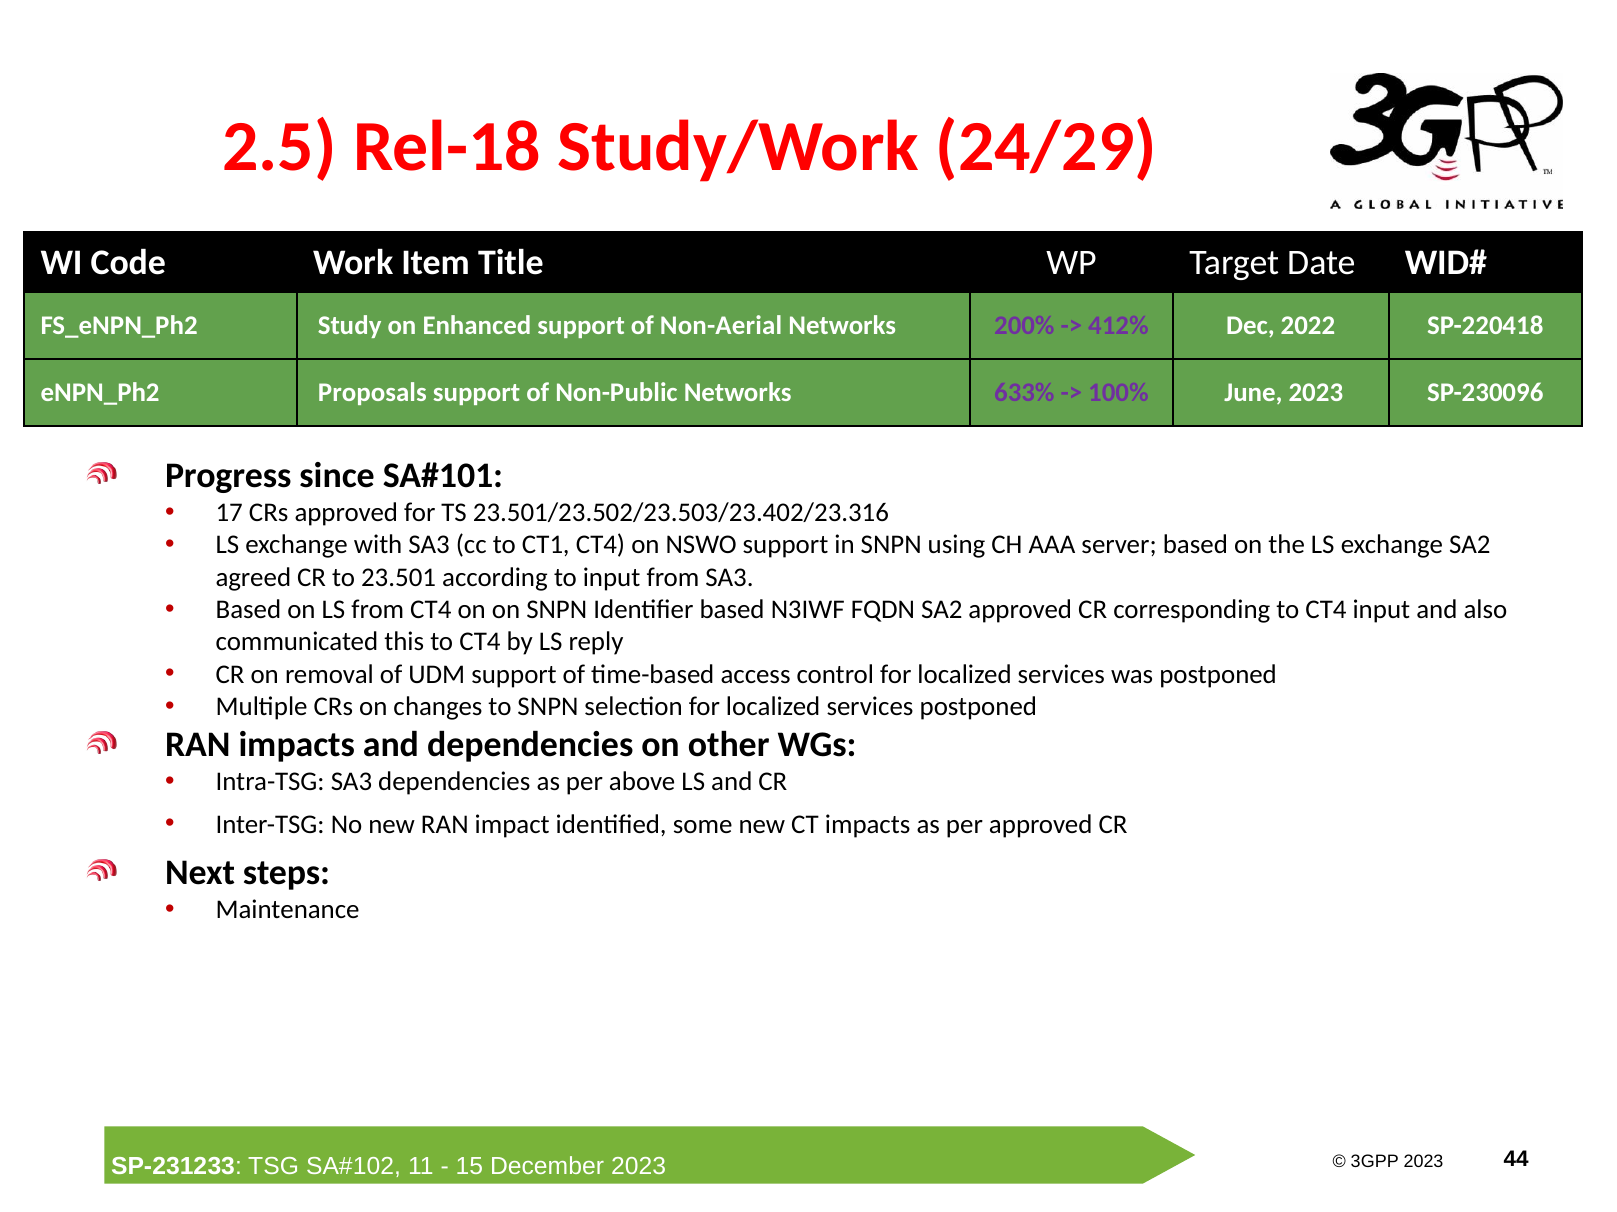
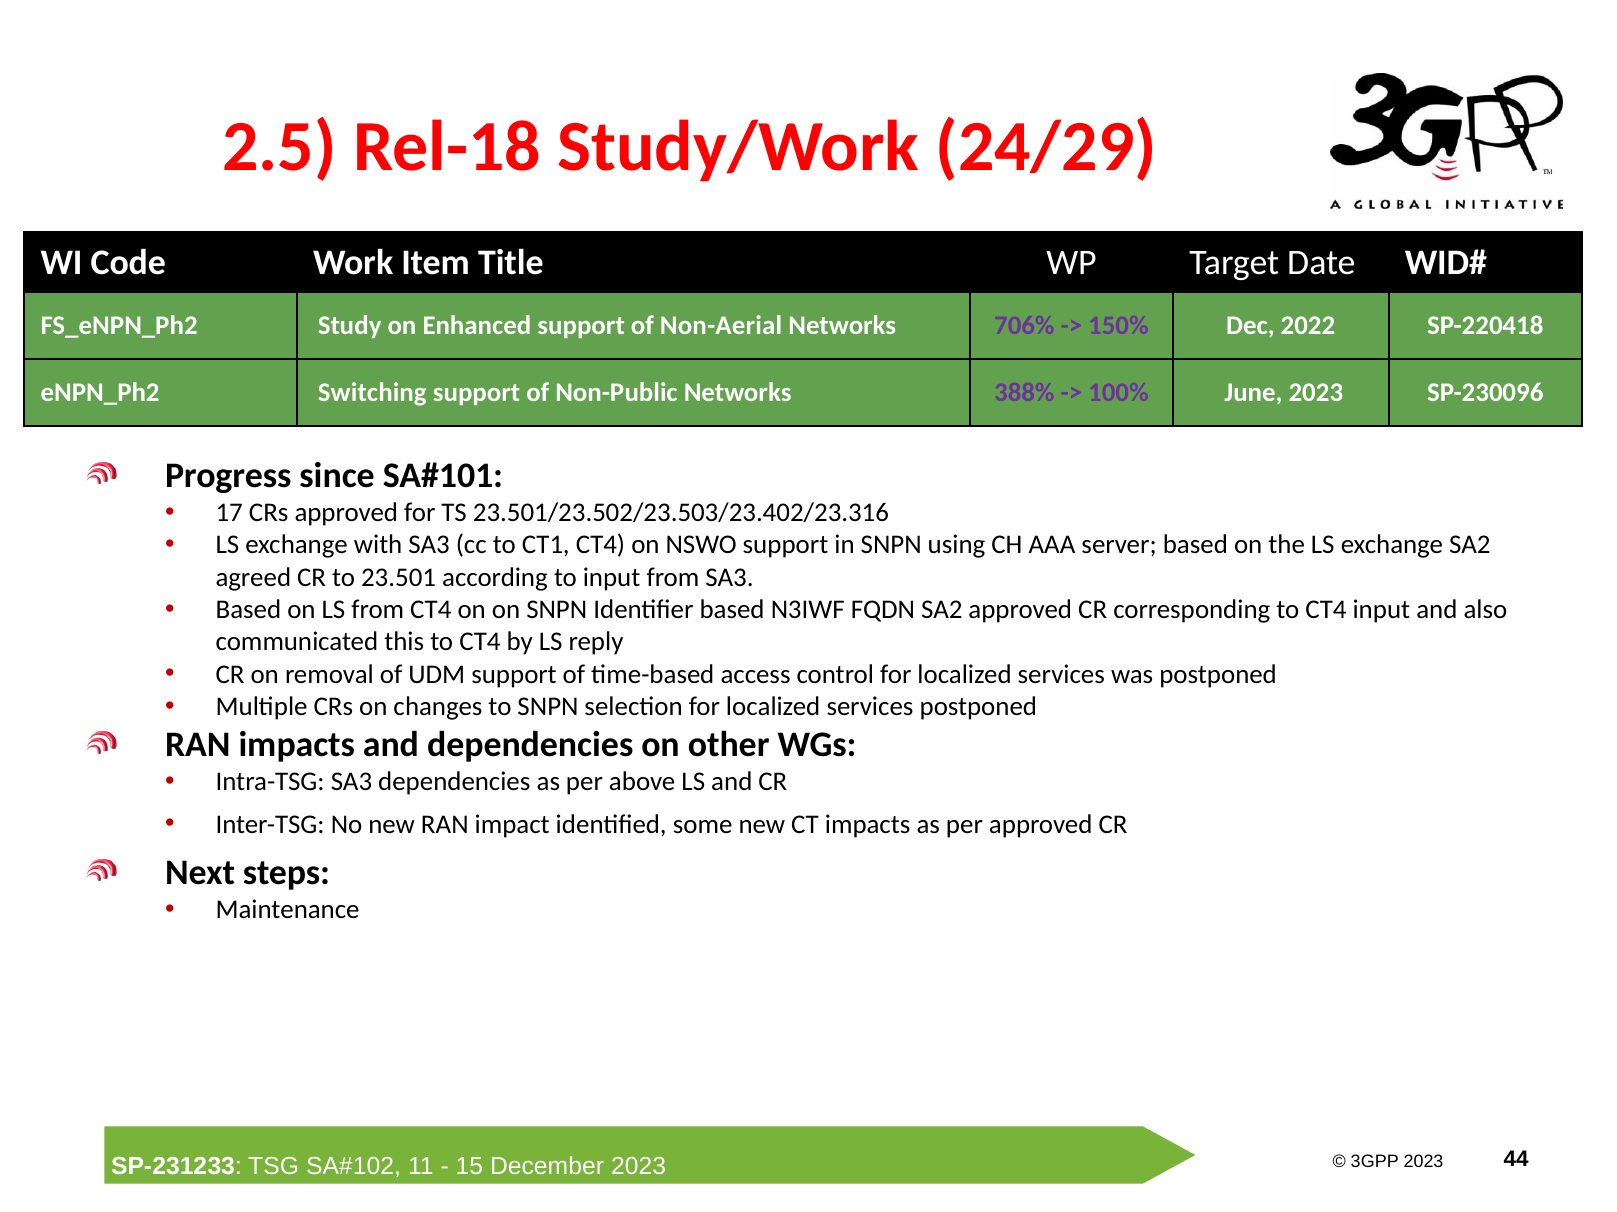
200%: 200% -> 706% (1024, 326)
412%: 412% -> 150% (1118, 326)
Proposals: Proposals -> Switching (372, 393)
633%: 633% -> 388% (1024, 393)
